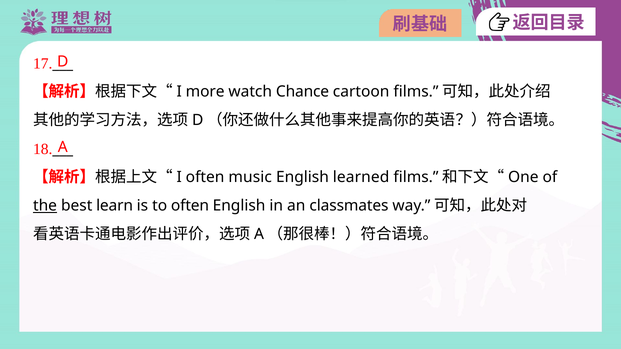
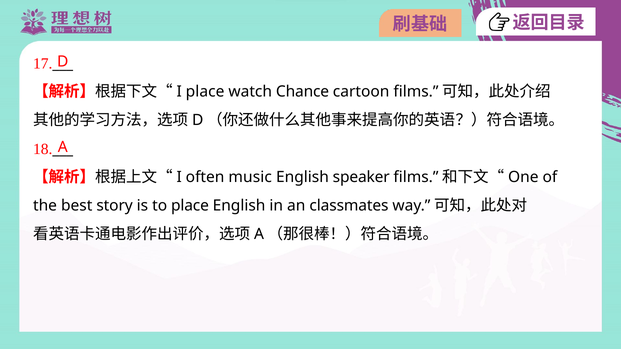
more: more -> place (205, 92)
learned: learned -> speaker (361, 177)
the underline: present -> none (45, 206)
learn: learn -> story (115, 206)
to often: often -> place (190, 206)
